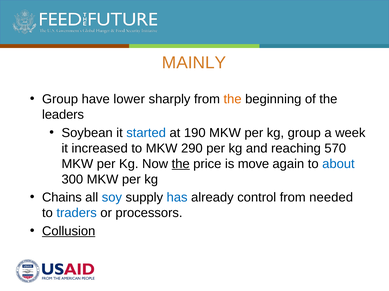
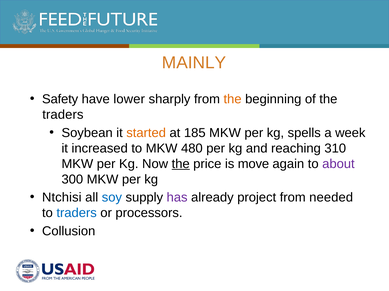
Group: Group -> Safety (60, 99)
leaders: leaders -> traders (63, 115)
started colour: blue -> orange (146, 133)
190: 190 -> 185 (195, 133)
kg group: group -> spells (304, 133)
290: 290 -> 480 (192, 149)
570: 570 -> 310 (335, 149)
about colour: blue -> purple (338, 164)
Chains: Chains -> Ntchisi (62, 198)
has colour: blue -> purple (177, 198)
control: control -> project (257, 198)
Collusion underline: present -> none (69, 232)
